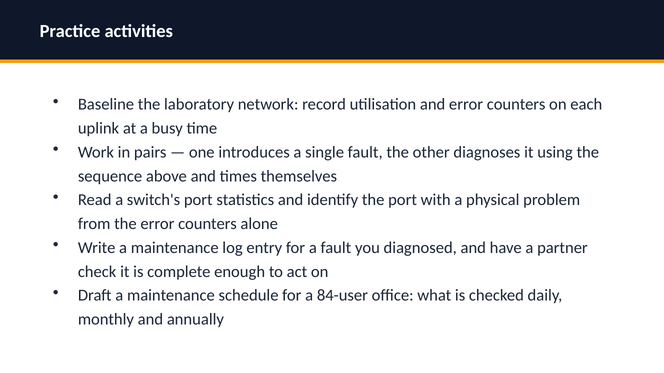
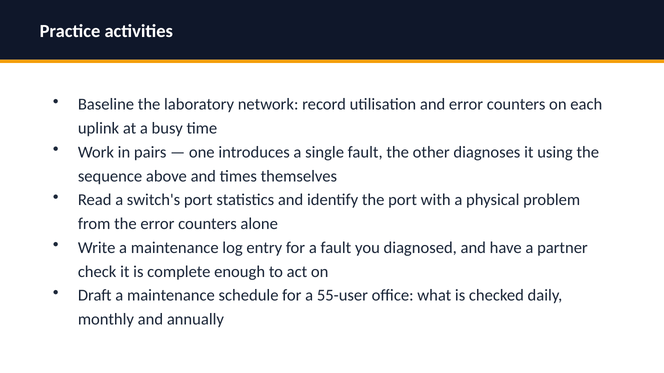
84-user: 84-user -> 55-user (342, 296)
